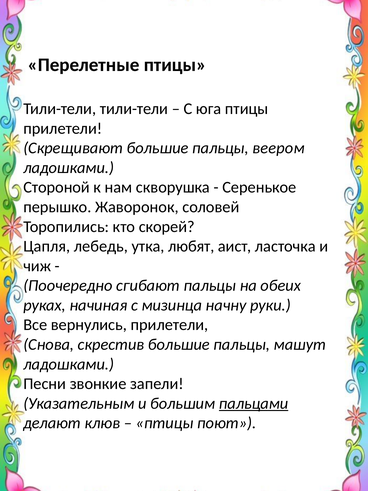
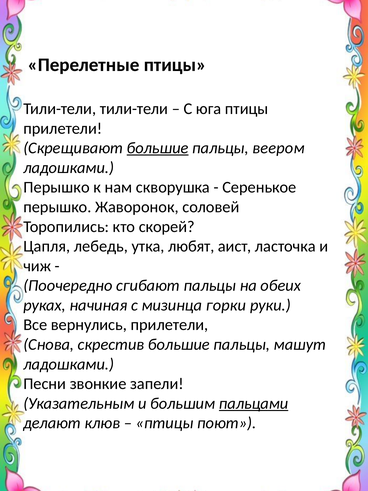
большие underline: none -> present (158, 148)
Стороной: Стороной -> Перышко (56, 187)
начну: начну -> горки (226, 305)
